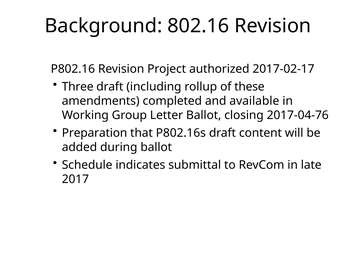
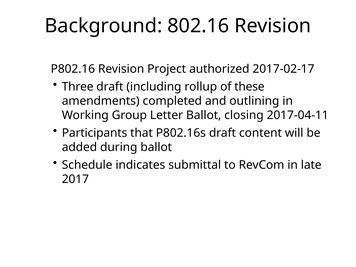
available: available -> outlining (254, 101)
2017-04-76: 2017-04-76 -> 2017-04-11 (298, 115)
Preparation: Preparation -> Participants (95, 133)
